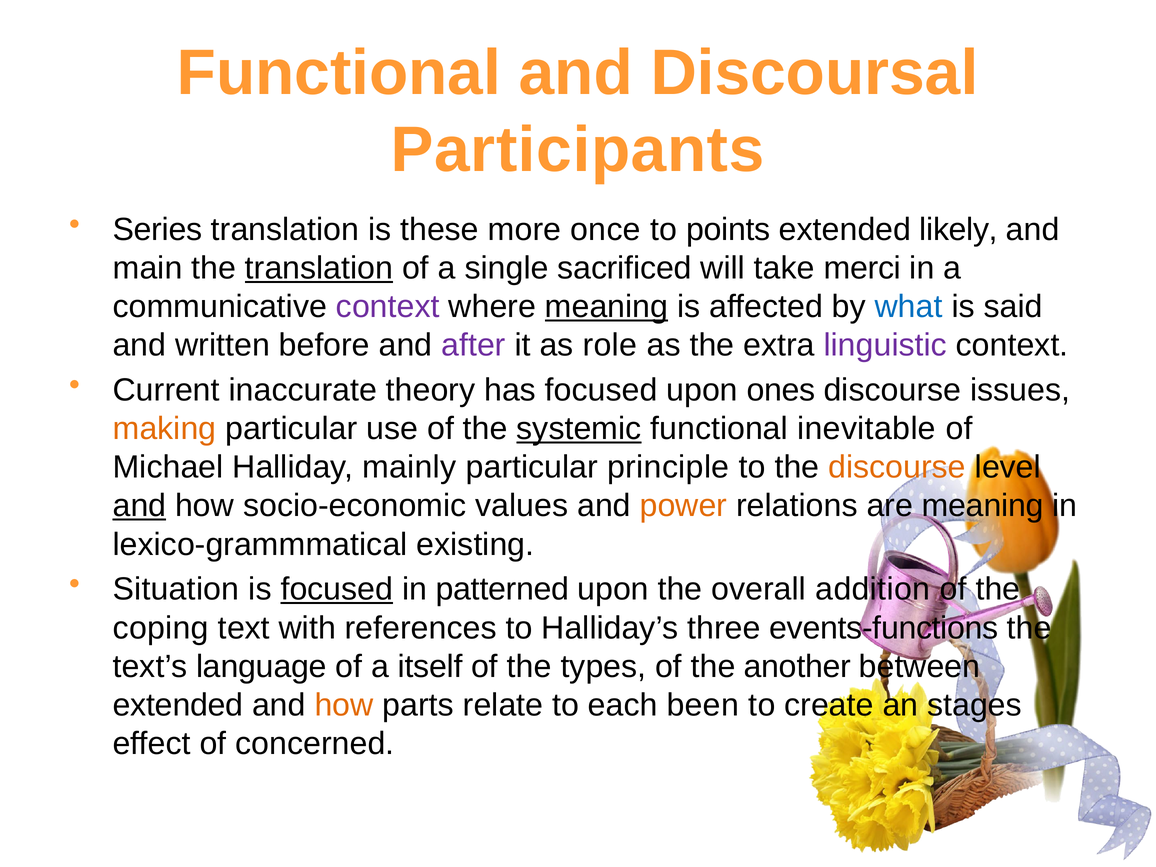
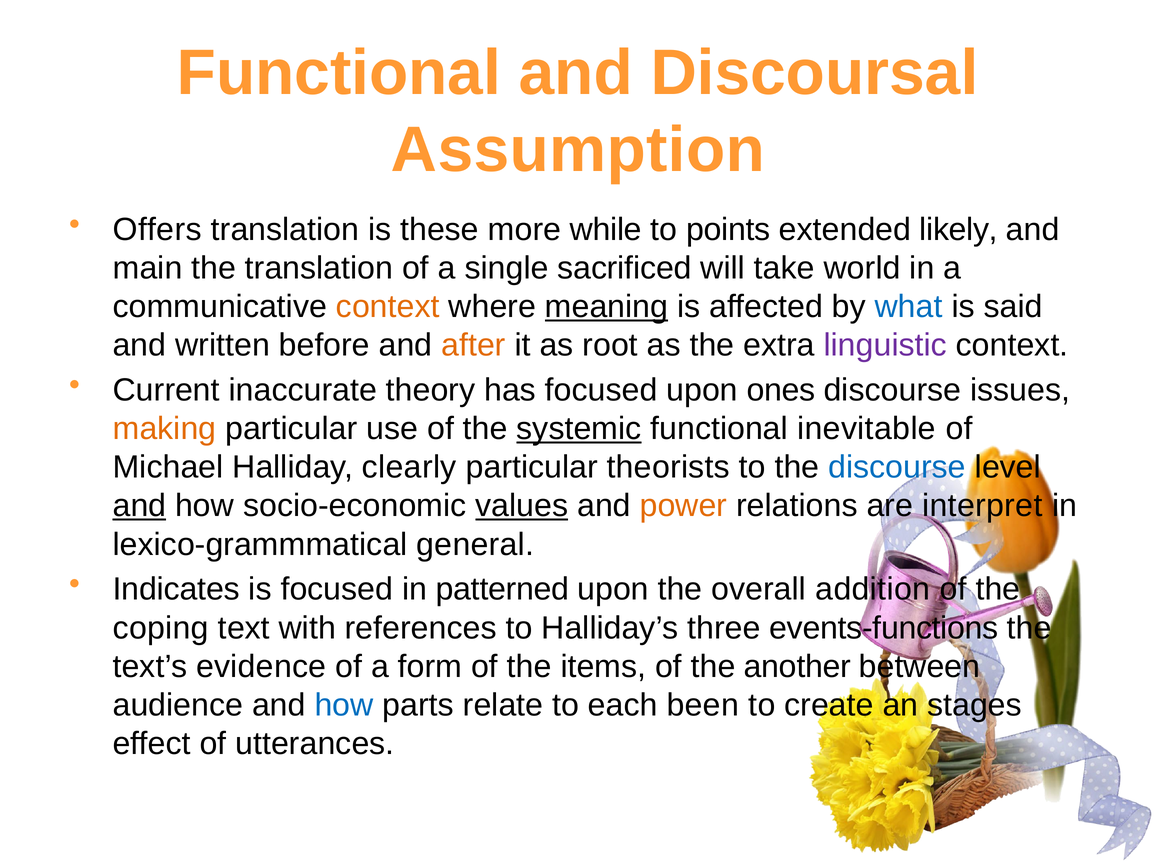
Participants: Participants -> Assumption (578, 150)
Series: Series -> Offers (157, 230)
once: once -> while (606, 230)
translation underline: present -> none (319, 268)
merci: merci -> world (862, 268)
context colour: purple -> orange (388, 307)
after colour: purple -> orange (474, 345)
role: role -> root (610, 345)
mainly: mainly -> clearly (409, 467)
principle: principle -> theorists (668, 467)
discourse colour: orange -> blue (897, 467)
values underline: none -> present (522, 506)
are meaning: meaning -> interpret (982, 506)
existing: existing -> general (475, 544)
Situation: Situation -> Indicates (176, 589)
focused underline: present -> none (337, 589)
language: language -> evidence (261, 666)
itself: itself -> form (430, 666)
types: types -> items (603, 666)
extended: extended -> audience (178, 705)
how colour: orange -> blue (344, 705)
concerned: concerned -> utterances (315, 744)
